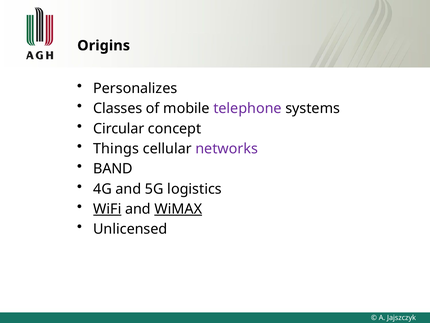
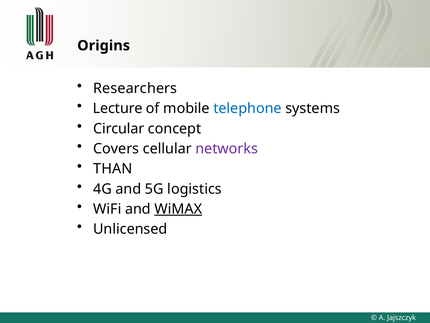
Personalizes: Personalizes -> Researchers (135, 88)
Classes: Classes -> Lecture (118, 108)
telephone colour: purple -> blue (248, 108)
Things: Things -> Covers (116, 149)
BAND: BAND -> THAN (113, 169)
WiFi underline: present -> none (107, 209)
